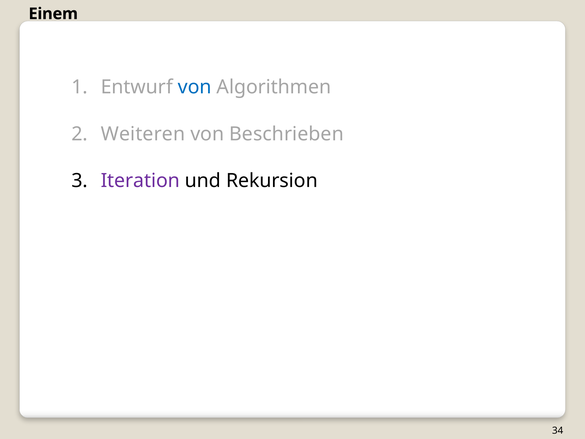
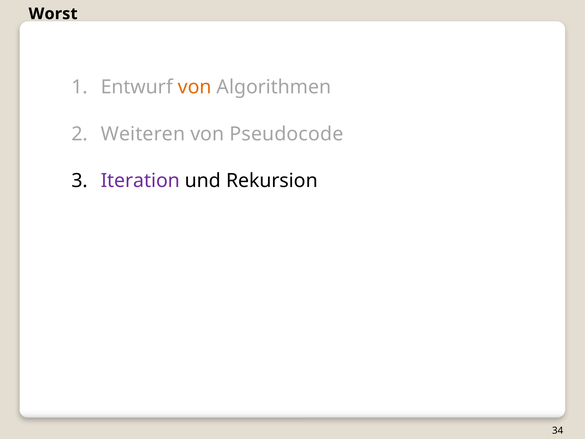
Einem: Einem -> Worst (53, 14)
von colour: blue -> orange (195, 87)
Beschrieben: Beschrieben -> Pseudocode (286, 134)
